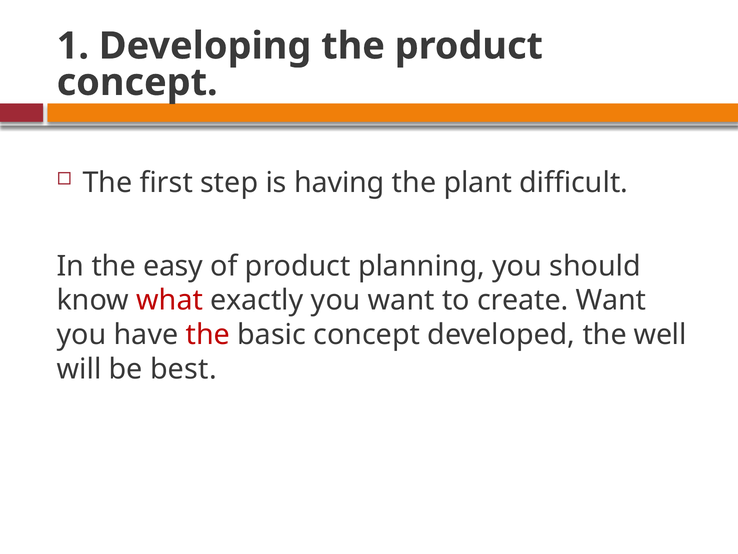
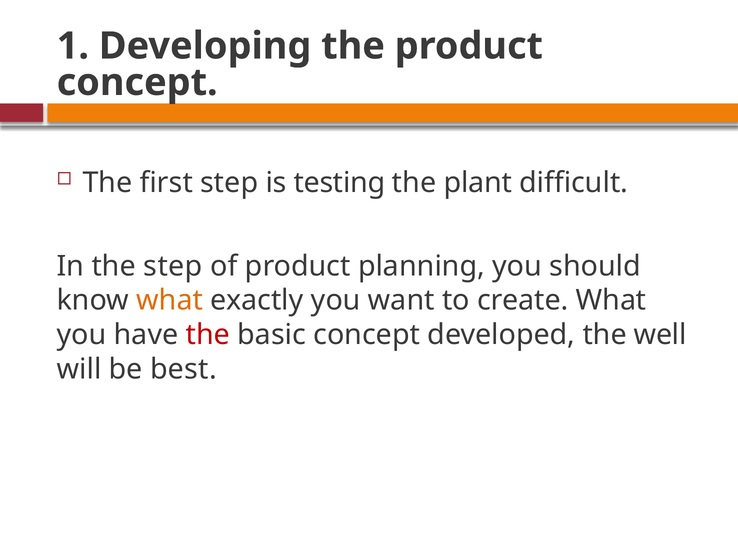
having: having -> testing (339, 183)
the easy: easy -> step (173, 266)
what colour: red -> orange (170, 300)
create Want: Want -> What (611, 300)
